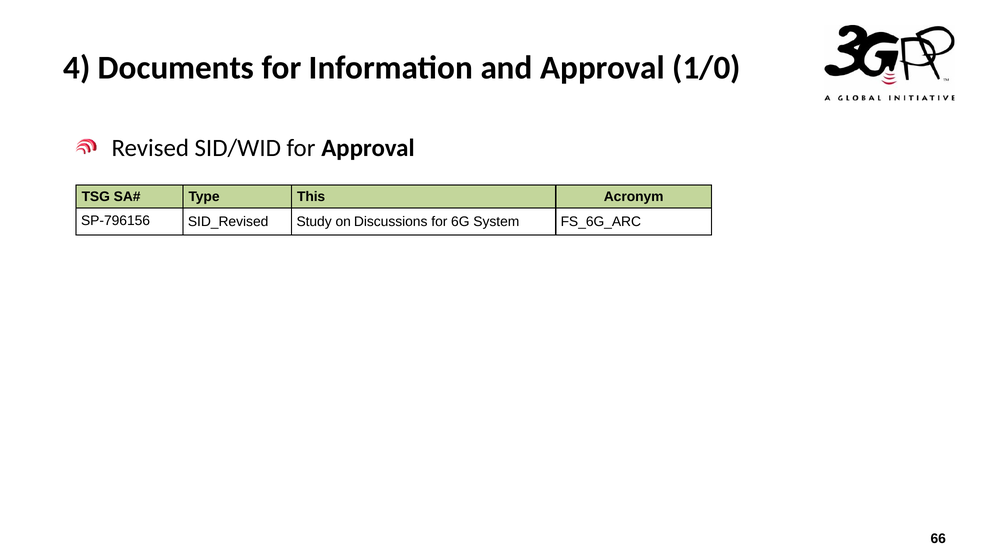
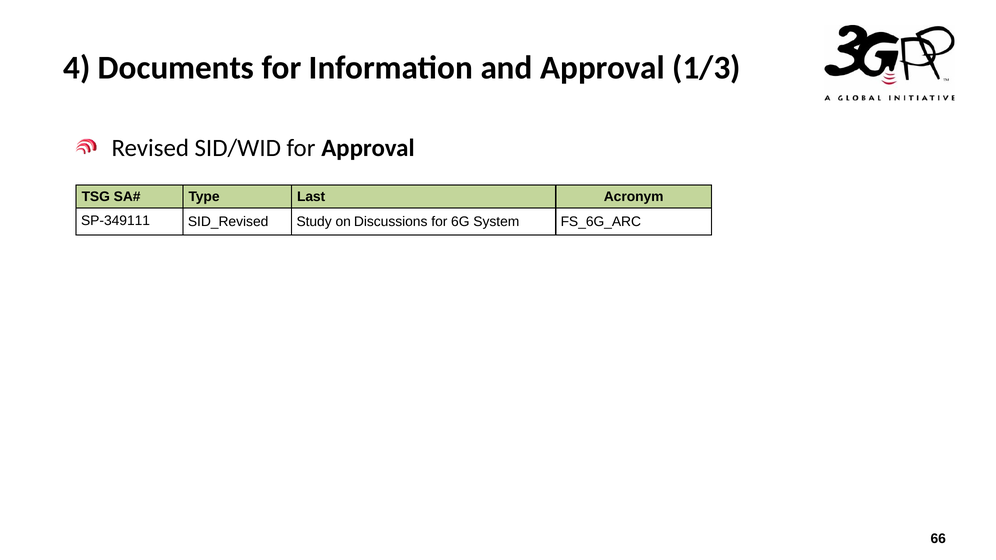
1/0: 1/0 -> 1/3 (706, 68)
This: This -> Last (311, 197)
SP-796156: SP-796156 -> SP-349111 (116, 221)
